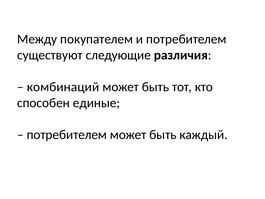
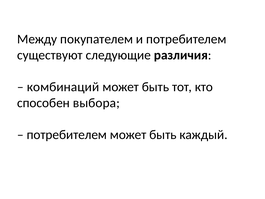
единые: единые -> выбора (96, 103)
